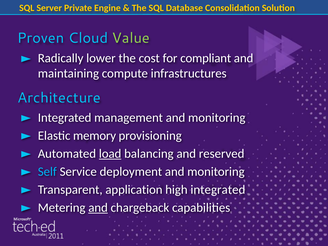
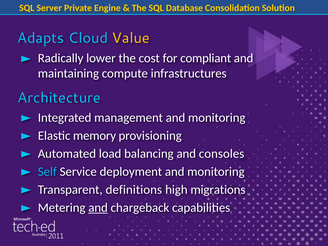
Proven: Proven -> Adapts (41, 38)
Value colour: light green -> yellow (131, 38)
load underline: present -> none (110, 154)
reserved: reserved -> consoles (222, 154)
application: application -> definitions (134, 190)
high integrated: integrated -> migrations (218, 190)
